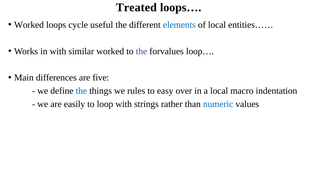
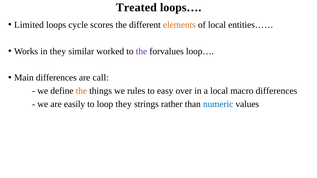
Worked: Worked -> Limited (29, 25)
useful: useful -> scores (102, 25)
elements colour: blue -> orange (179, 25)
in with: with -> they (58, 51)
five: five -> call (101, 78)
the colour: blue -> orange (81, 91)
macro indentation: indentation -> differences (276, 91)
loop with: with -> they (124, 104)
